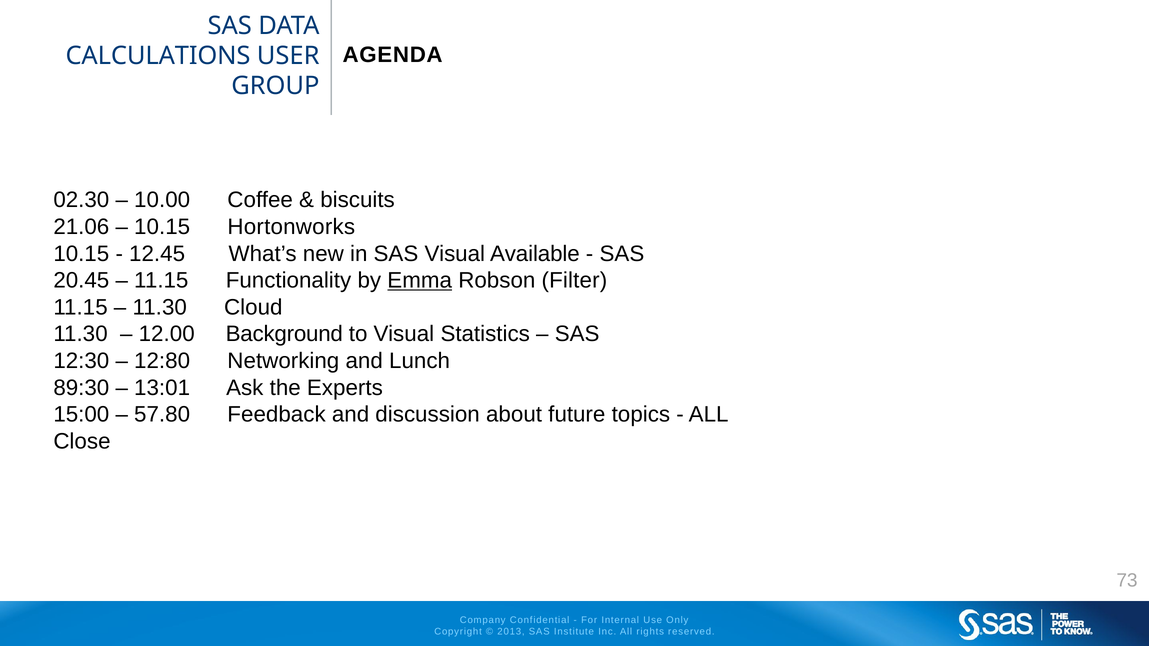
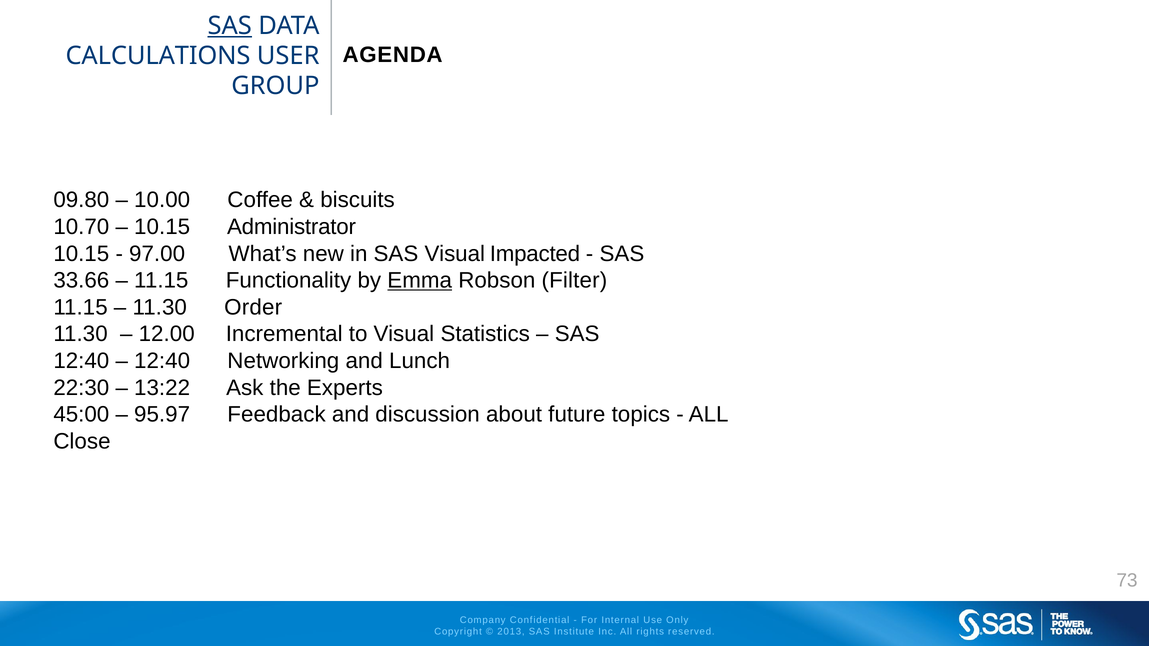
SAS underline: none -> present (230, 26)
02.30: 02.30 -> 09.80 (81, 200)
21.06: 21.06 -> 10.70 (81, 227)
Hortonworks: Hortonworks -> Administrator (292, 227)
12.45: 12.45 -> 97.00 (157, 254)
Available: Available -> Impacted (535, 254)
20.45: 20.45 -> 33.66 (81, 281)
Cloud: Cloud -> Order (253, 307)
Background: Background -> Incremental (284, 334)
12:30: 12:30 -> 12:40 (81, 361)
12:80: 12:80 -> 12:40 (162, 361)
89:30: 89:30 -> 22:30 (81, 388)
13:01: 13:01 -> 13:22 (162, 388)
15:00: 15:00 -> 45:00 (81, 415)
57.80: 57.80 -> 95.97 (162, 415)
